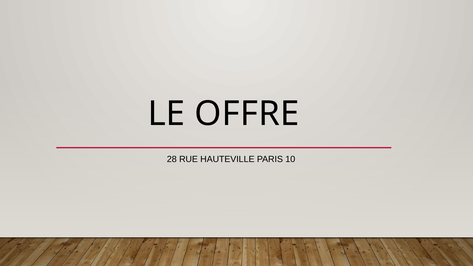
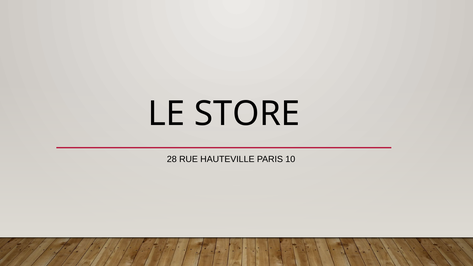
OFFRE: OFFRE -> STORE (247, 114)
